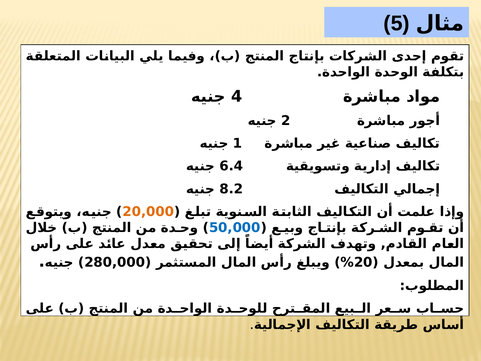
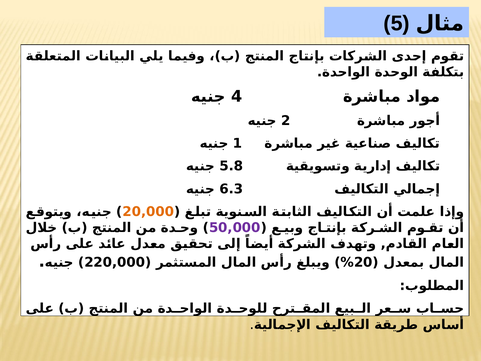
6.4: 6.4 -> 5.8 (231, 166)
8.2: 8.2 -> 6.3 (231, 189)
50,000 colour: blue -> purple (235, 228)
280,000: 280,000 -> 220,000 (115, 262)
